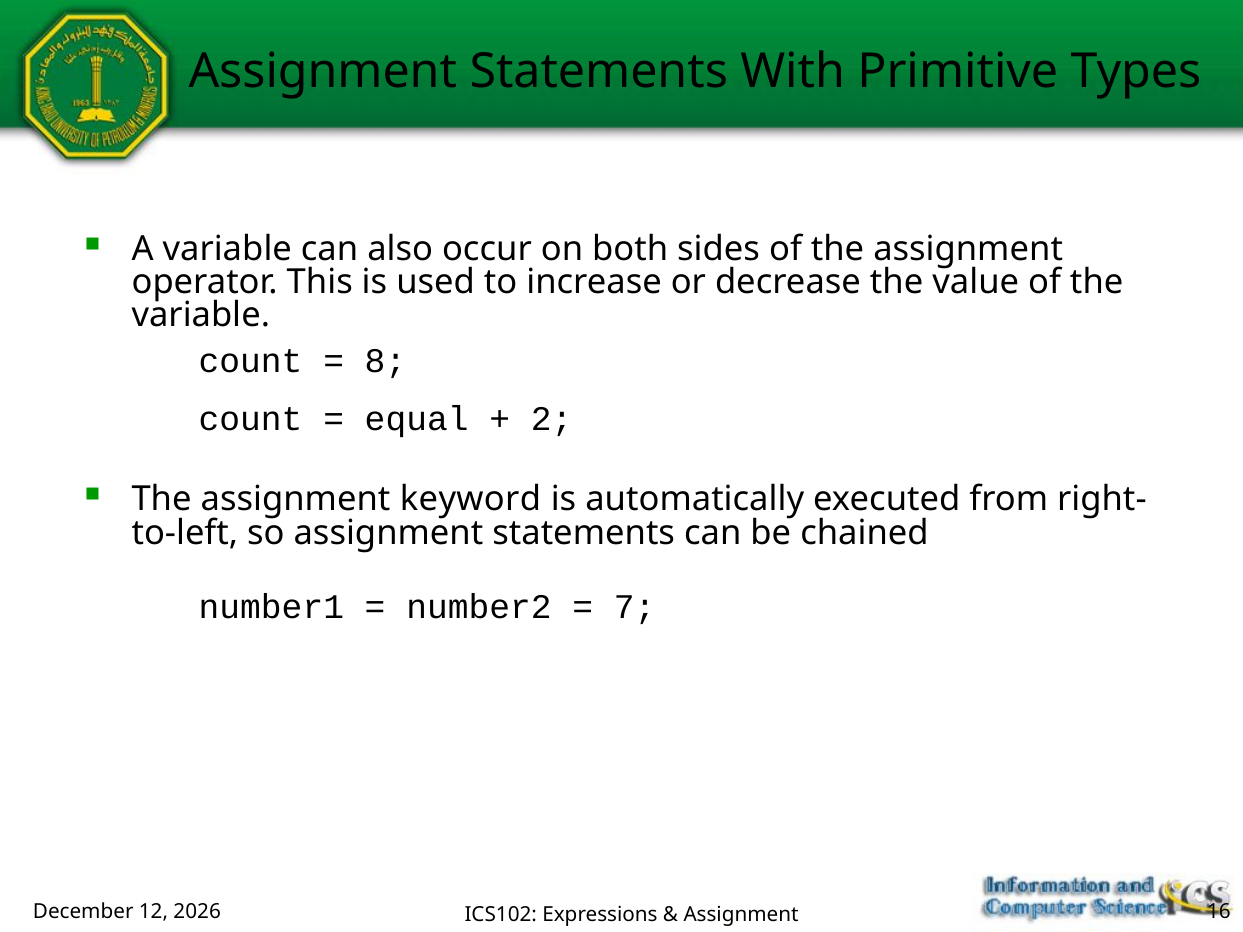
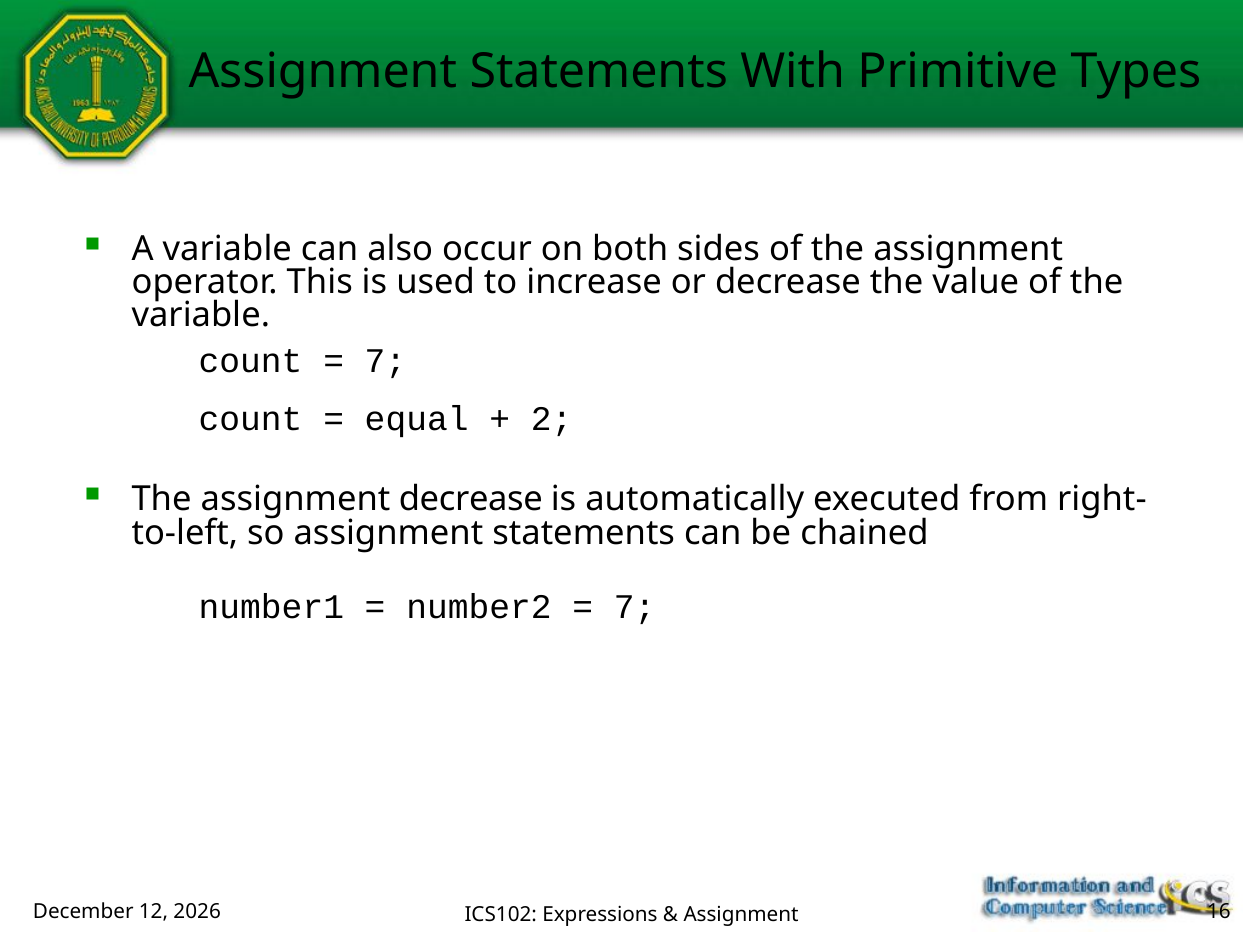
8: 8 -> 7 (385, 361)
assignment keyword: keyword -> decrease (471, 500)
